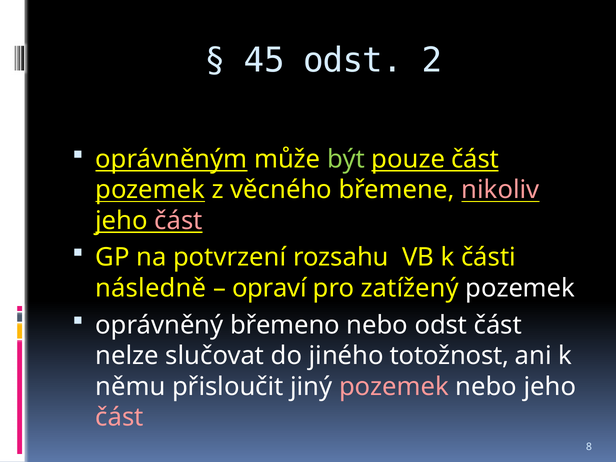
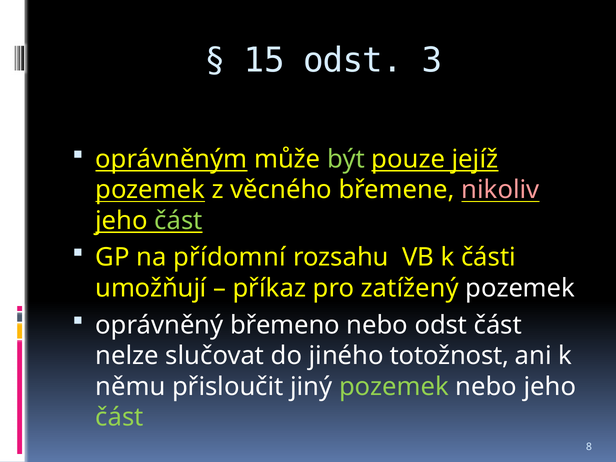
45: 45 -> 15 (264, 60)
2: 2 -> 3 (432, 60)
pouze část: část -> jejíž (475, 159)
část colour: pink -> light green (179, 221)
potvrzení: potvrzení -> přídomní (230, 257)
následně: následně -> umožňují (151, 288)
opraví: opraví -> příkaz (269, 288)
pozemek colour: pink -> light green (394, 387)
část colour: pink -> light green (120, 417)
